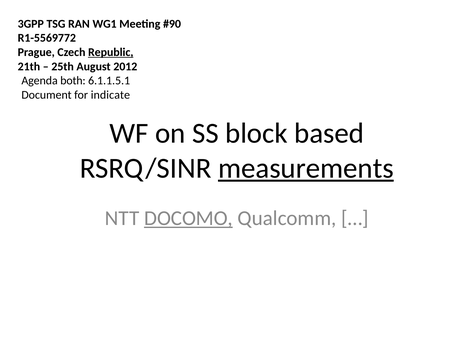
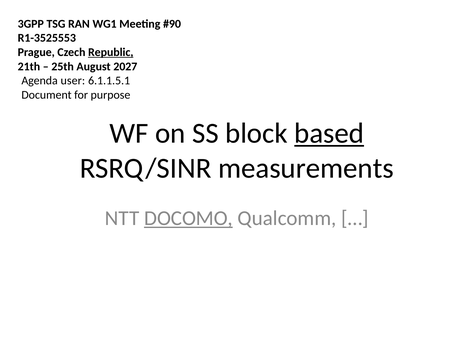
R1-5569772: R1-5569772 -> R1-3525553 (47, 38)
2012: 2012 -> 2027 (125, 66)
both: both -> user (73, 81)
indicate: indicate -> purpose (110, 95)
based underline: none -> present (329, 133)
measurements underline: present -> none (306, 168)
